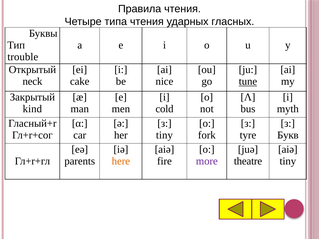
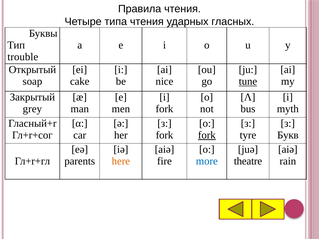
neck: neck -> soap (32, 82)
kind: kind -> grey (32, 109)
cold: cold -> fork (164, 109)
tiny: tiny -> fork (165, 135)
fork underline: none -> present (207, 135)
more colour: purple -> blue (207, 161)
tiny: tiny -> rain (288, 161)
